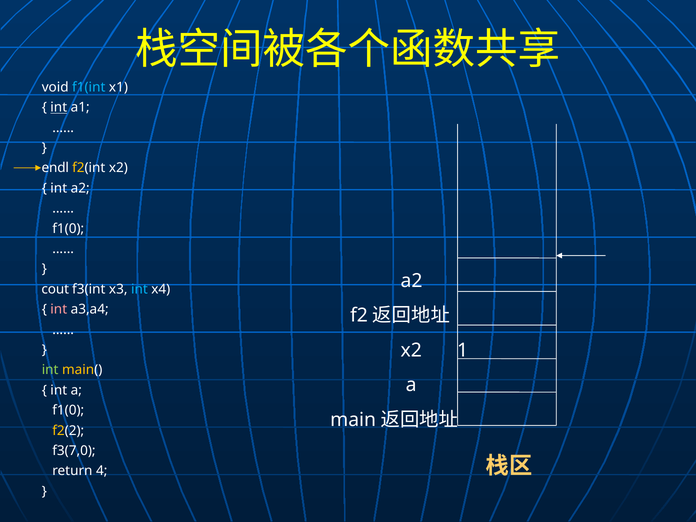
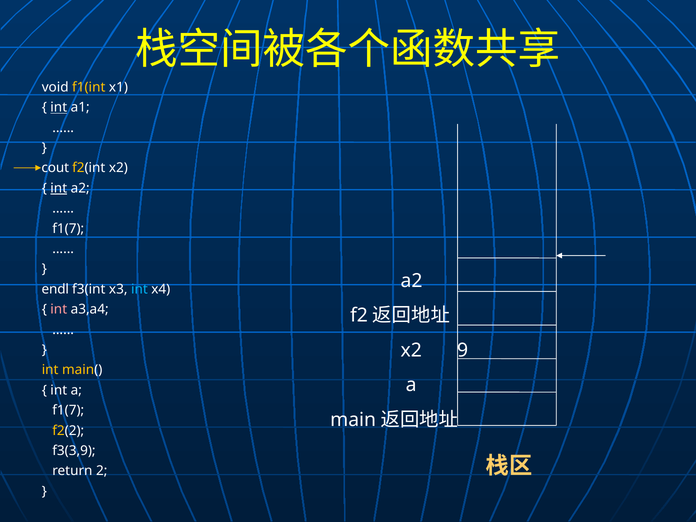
f1(int colour: light blue -> yellow (89, 87)
endl: endl -> cout (55, 168)
int underline: none -> present (59, 188)
f1(0: f1(0 -> f1(7 (68, 229)
cout: cout -> endl (55, 289)
1: 1 -> 9 (463, 350)
int colour: light green -> yellow (50, 370)
f1(0: f1(0 -> f1(7 (68, 410)
f3(7,0: f3(7,0 -> f3(3,9 (74, 451)
4: 4 -> 2 (102, 471)
